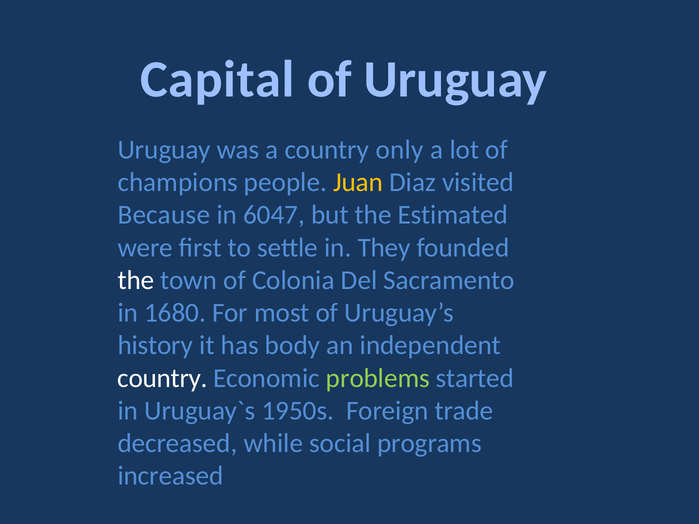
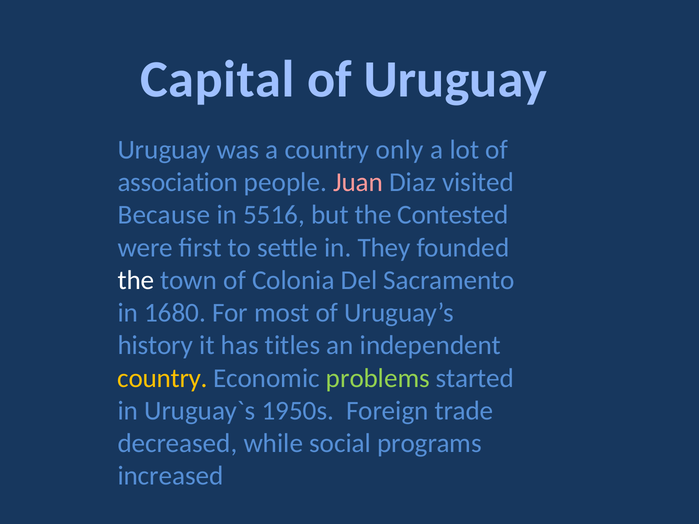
champions: champions -> association (178, 182)
Juan colour: yellow -> pink (358, 182)
6047: 6047 -> 5516 (274, 215)
Estimated: Estimated -> Contested (453, 215)
body: body -> titles (293, 346)
country colour: white -> yellow (163, 378)
